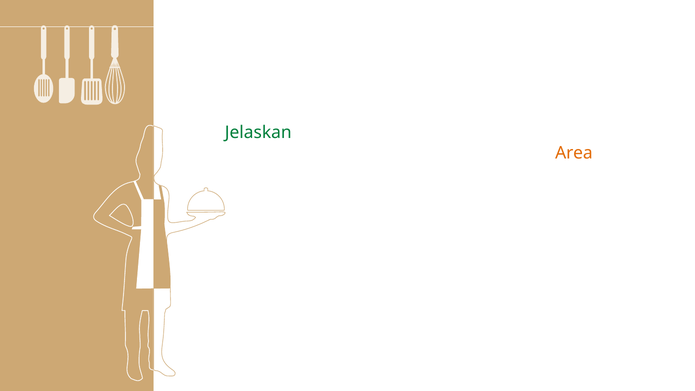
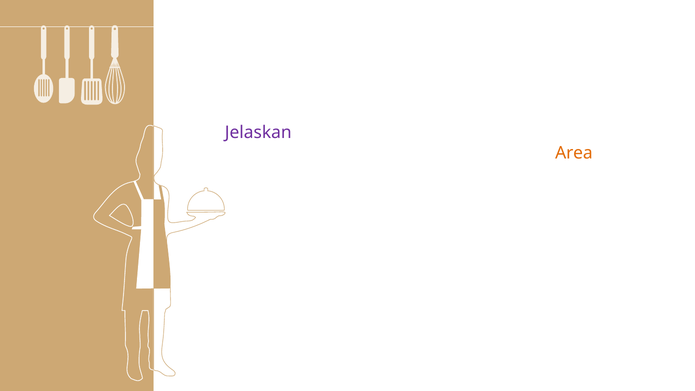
Jelaskan colour: green -> purple (258, 132)
